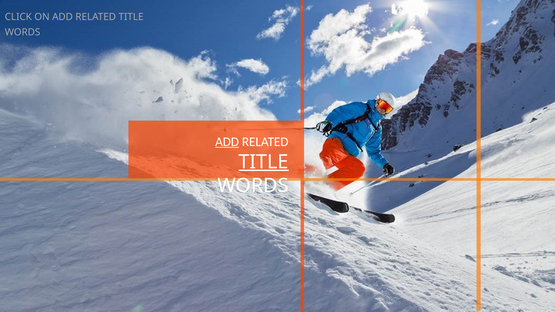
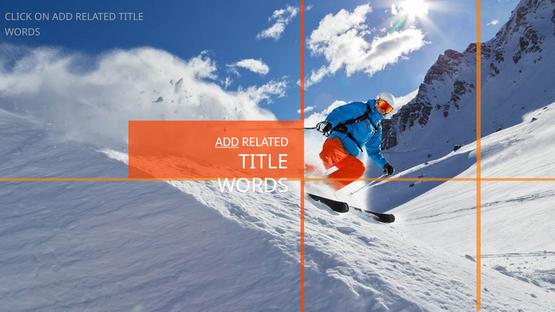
TITLE underline: present -> none (264, 162)
